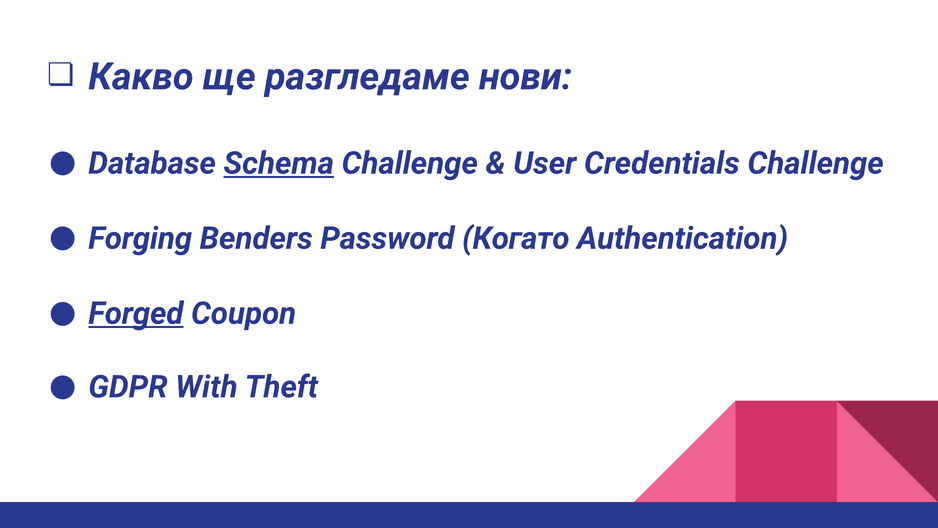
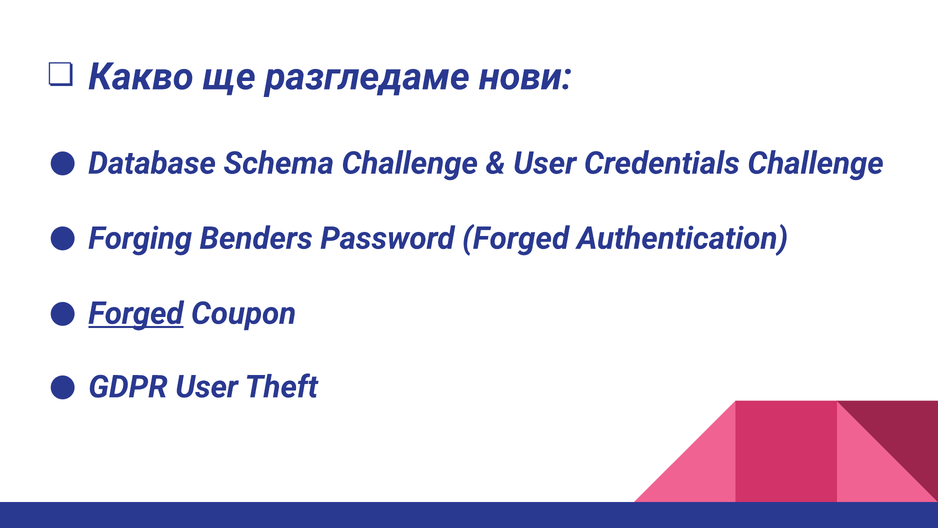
Schema underline: present -> none (279, 163)
Password Когато: Когато -> Forged (516, 238)
GDPR With: With -> User (207, 387)
